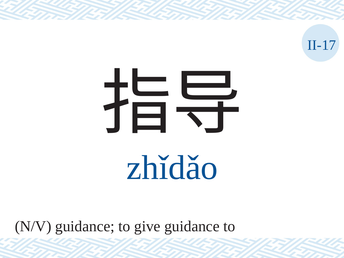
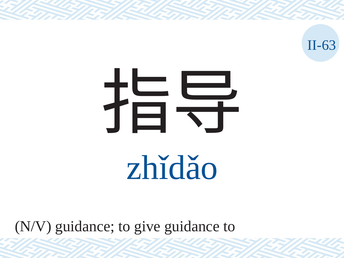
II-17: II-17 -> II-63 (322, 45)
